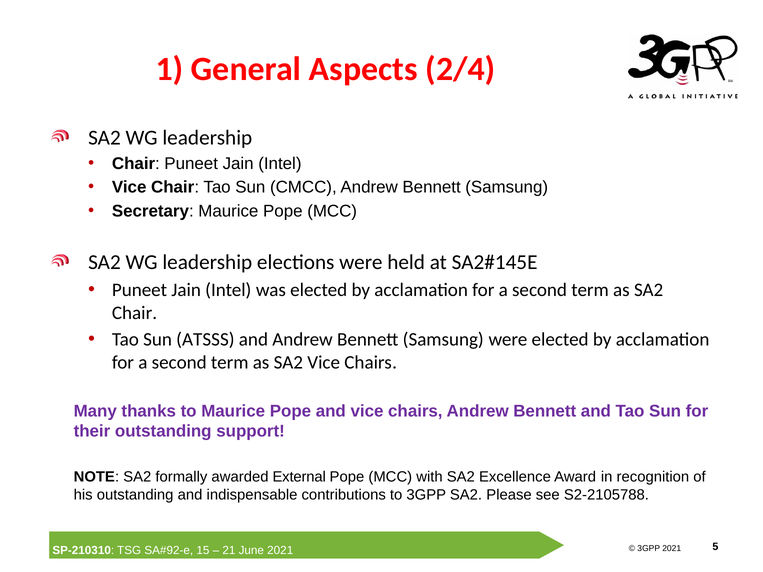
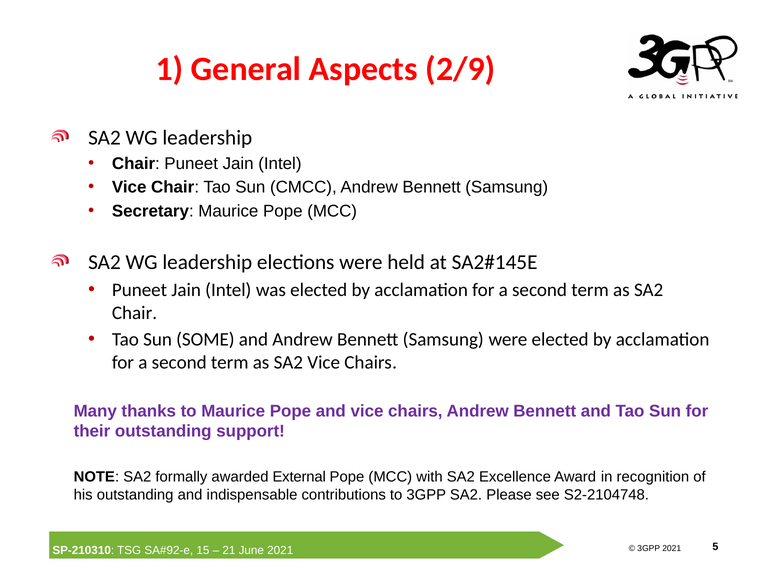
2/4: 2/4 -> 2/9 (460, 69)
ATSSS: ATSSS -> SOME (205, 340)
S2-2105788: S2-2105788 -> S2-2104748 (606, 495)
